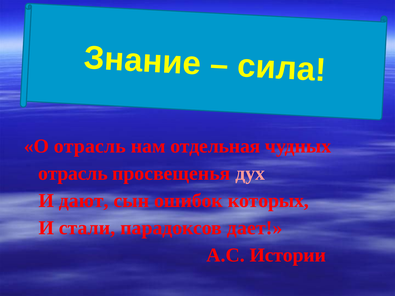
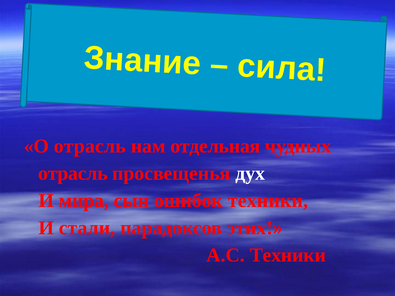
дух colour: pink -> white (250, 174)
дают: дают -> мира (84, 201)
ошибок которых: которых -> техники (268, 201)
дает: дает -> этих (255, 228)
А.С Истории: Истории -> Техники (288, 255)
